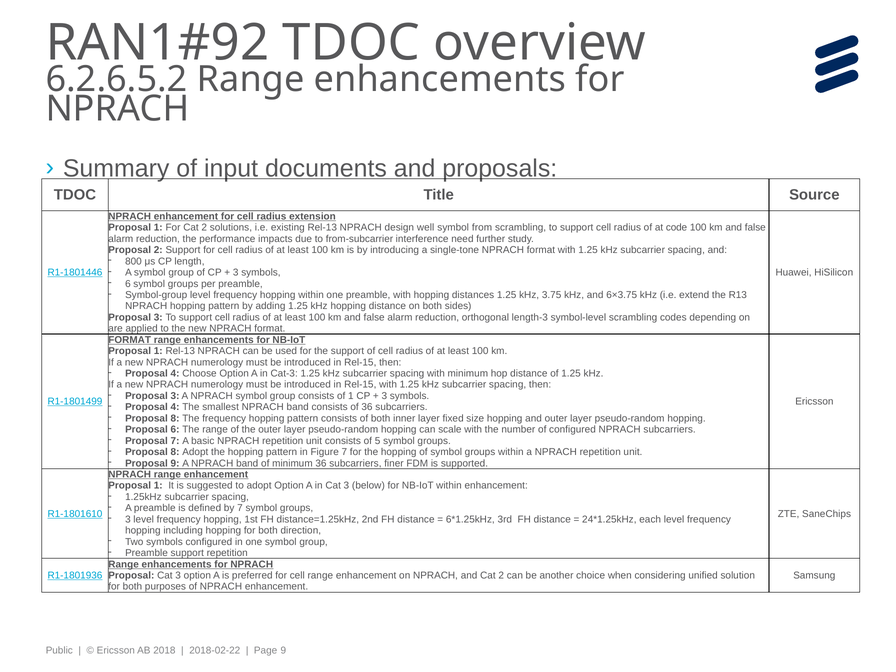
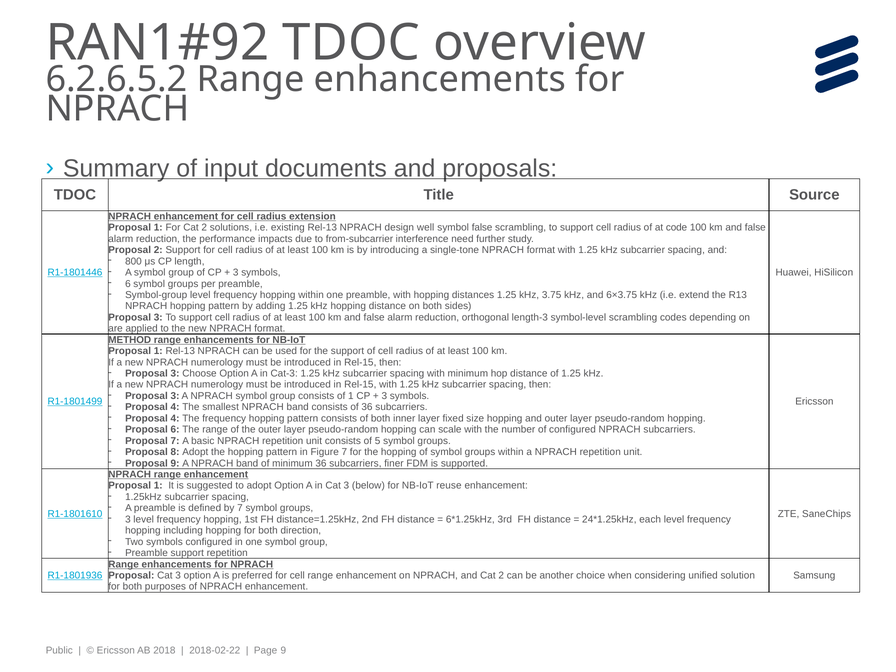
symbol from: from -> false (482, 228)
FORMAT: FORMAT -> METHOD (130, 340)
4: 4 -> 3 (175, 373)
8: 8 -> 4 (175, 418)
NB-IoT within: within -> reuse (449, 486)
